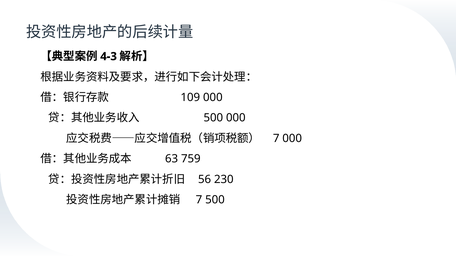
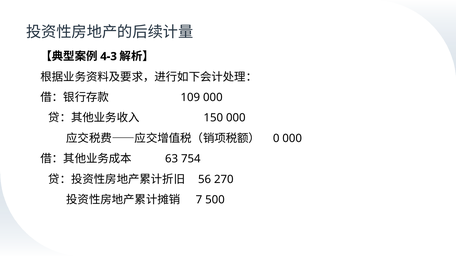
500: 500 -> 150 (213, 118)
7: 7 -> 0 (276, 139)
759: 759 -> 754 (191, 159)
230: 230 -> 270 (224, 180)
